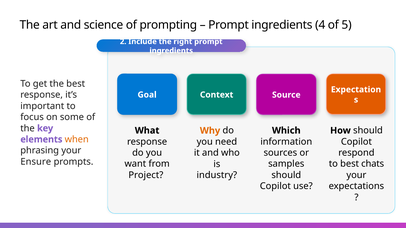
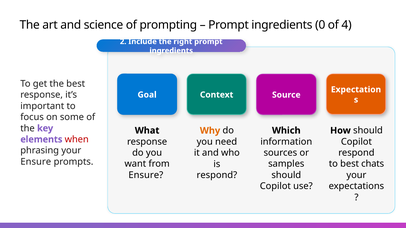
4: 4 -> 0 (320, 25)
5: 5 -> 4 (347, 25)
when colour: orange -> red (77, 140)
Project: Project -> Ensure (146, 175)
industry: industry -> respond (217, 175)
